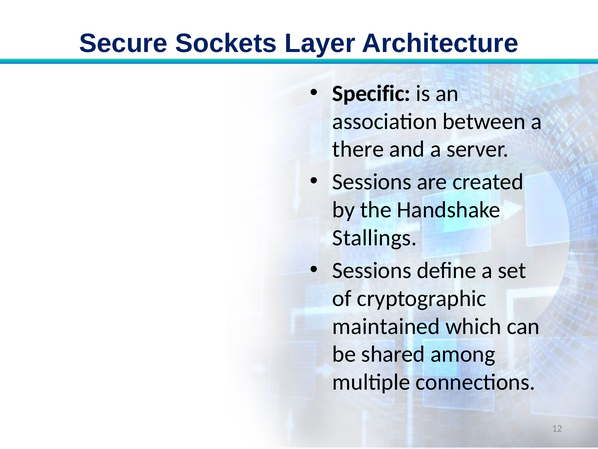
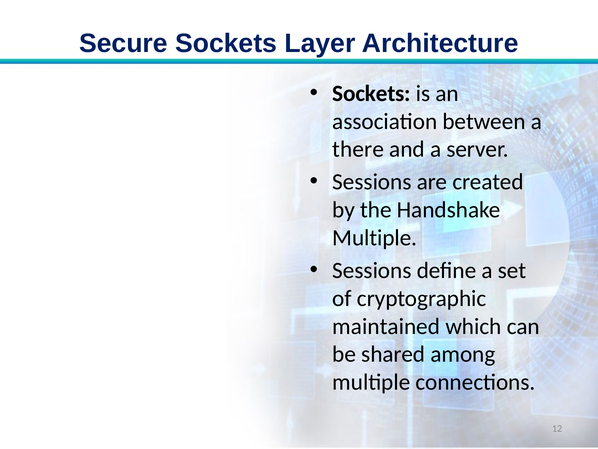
Specific: Specific -> Sockets (372, 93)
Stallings: Stallings -> Multiple (375, 238)
